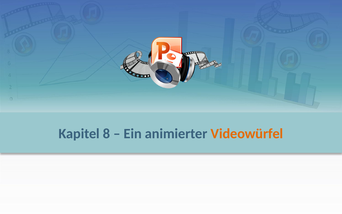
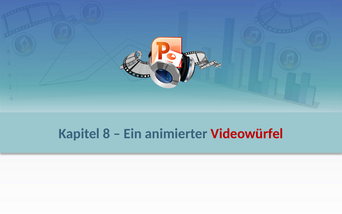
Videowürfel colour: orange -> red (247, 133)
